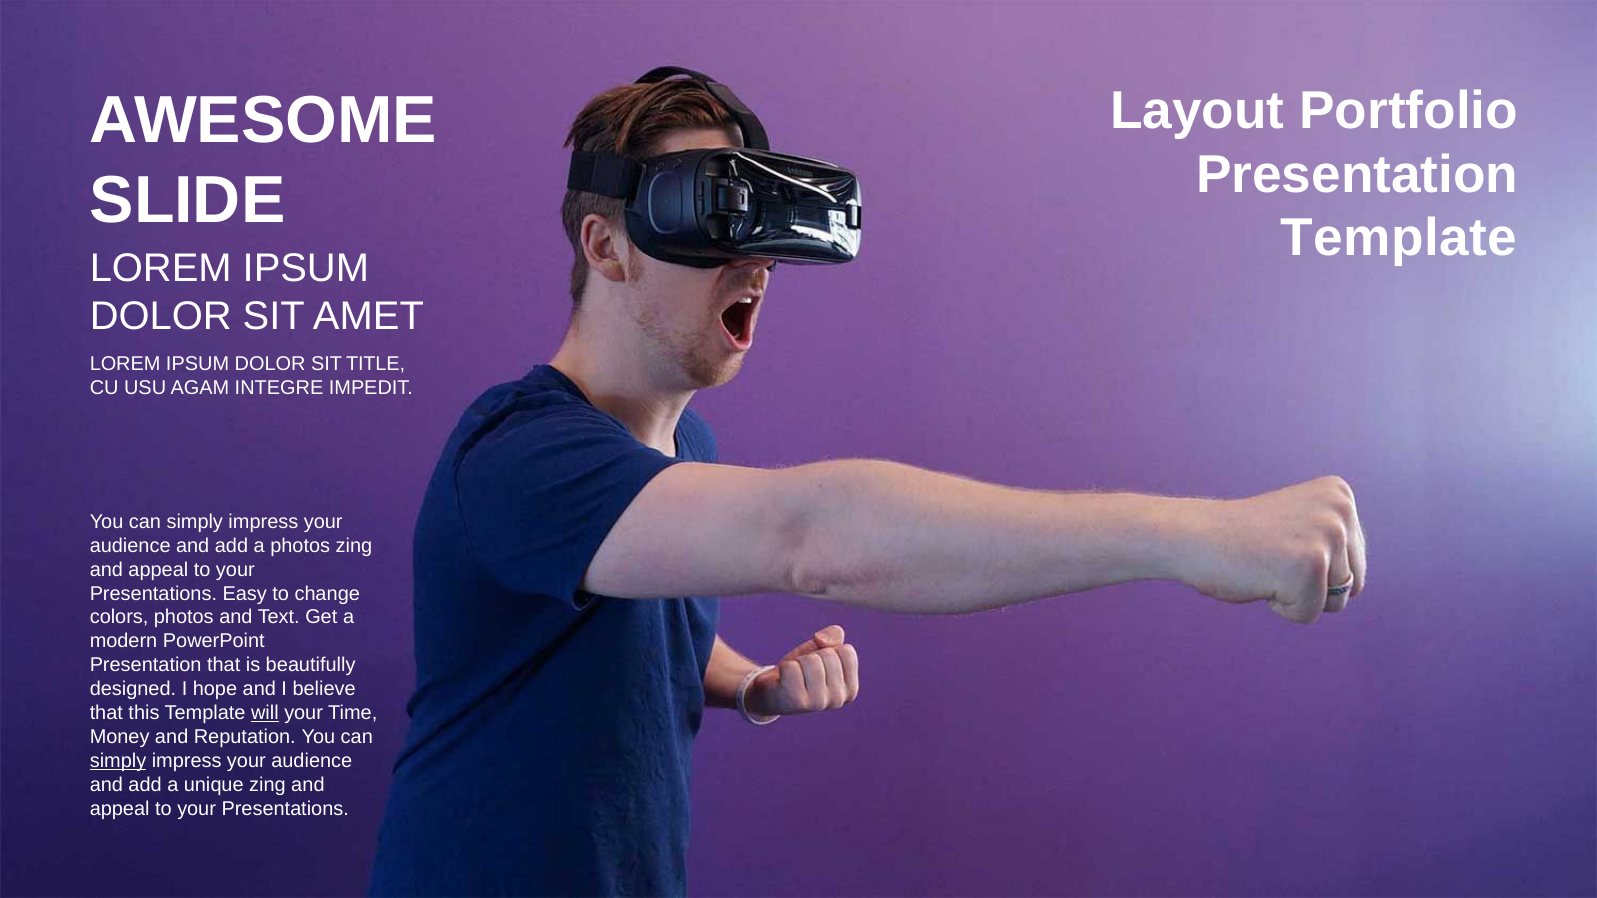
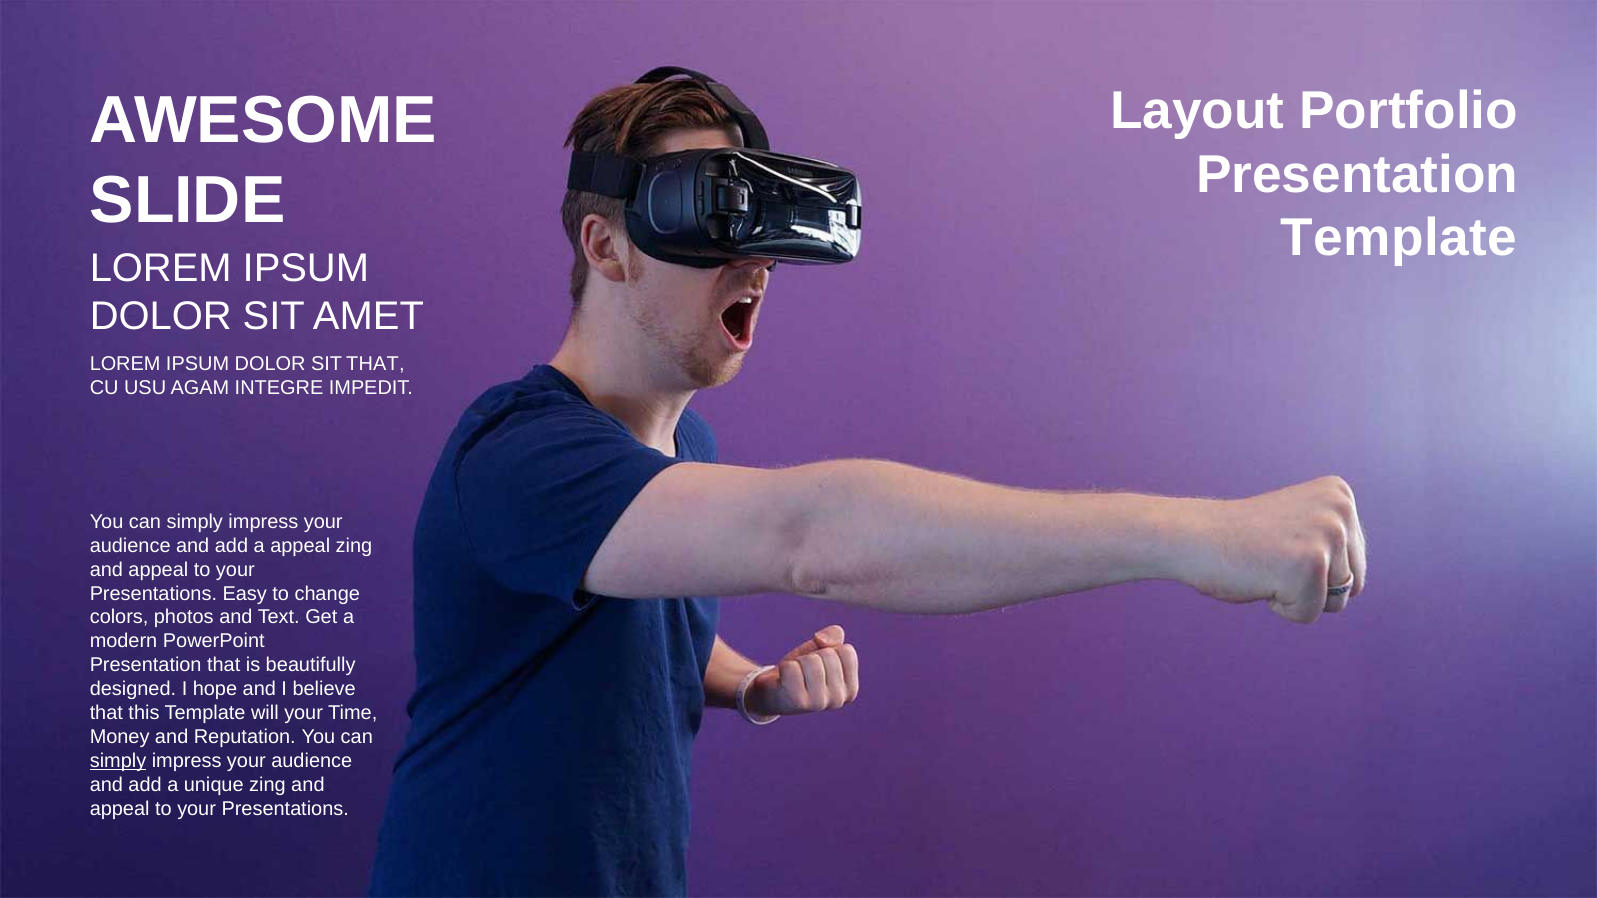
SIT TITLE: TITLE -> THAT (375, 364)
a photos: photos -> appeal (300, 546)
will underline: present -> none (265, 713)
